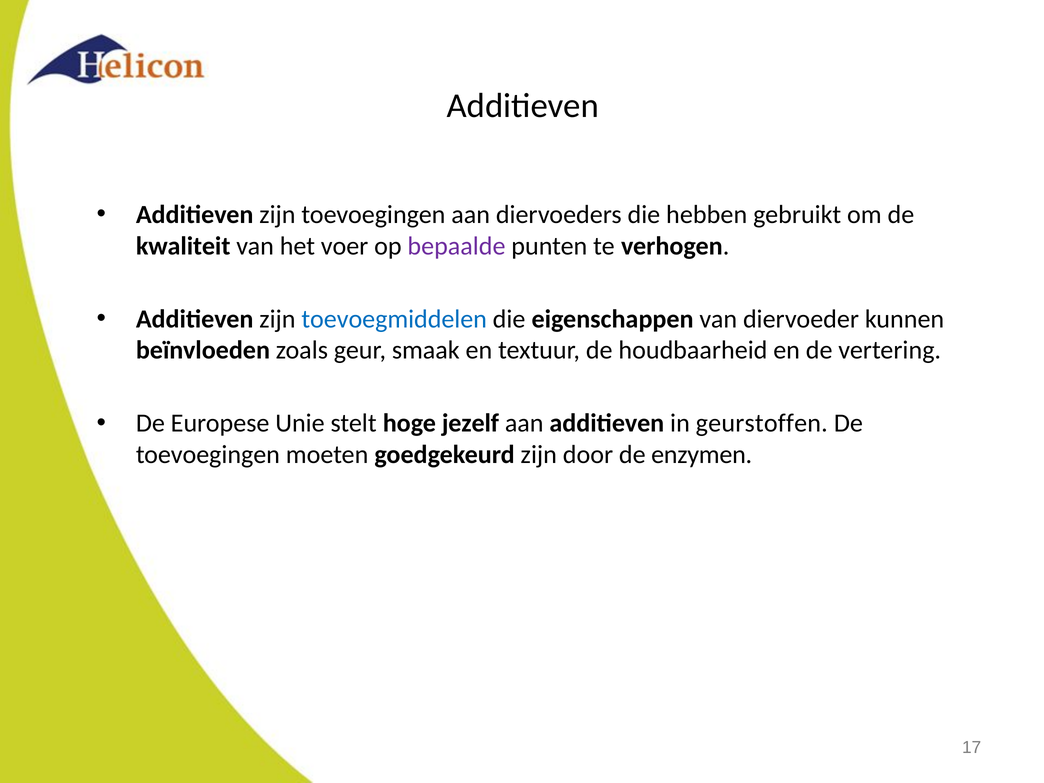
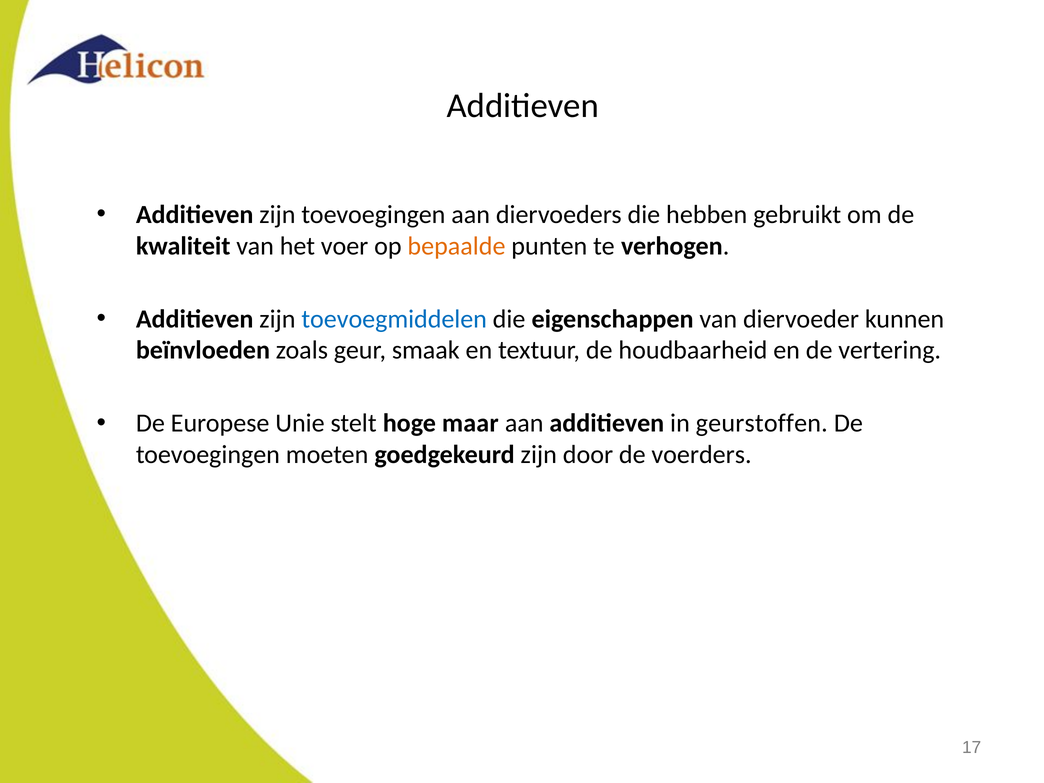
bepaalde colour: purple -> orange (457, 246)
jezelf: jezelf -> maar (470, 423)
enzymen: enzymen -> voerders (702, 455)
